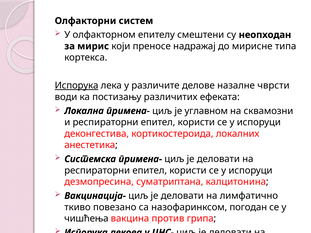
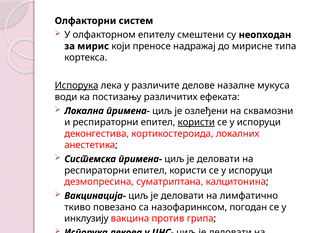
чврсти: чврсти -> мукуса (273, 86)
углавном: углавном -> озлеђени (206, 111)
користи underline: none -> present (196, 122)
чишћења: чишћења -> инклузију (86, 219)
